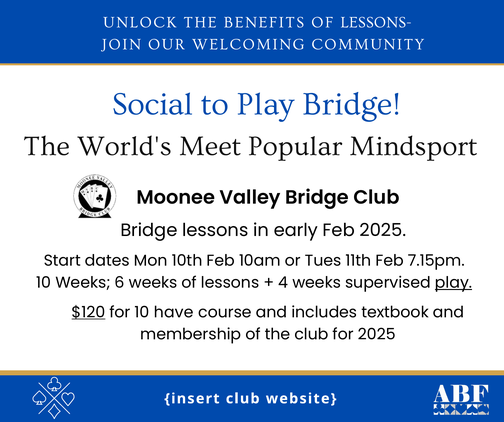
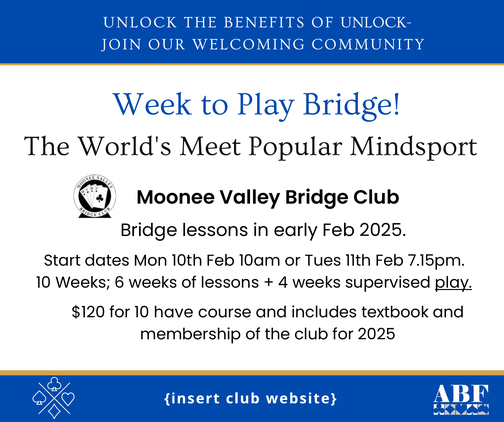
LESSONS-: LESSONS- -> UNLOCK- (376, 22)
Social: Social -> Week (152, 104)
$120 underline: present -> none (88, 313)
